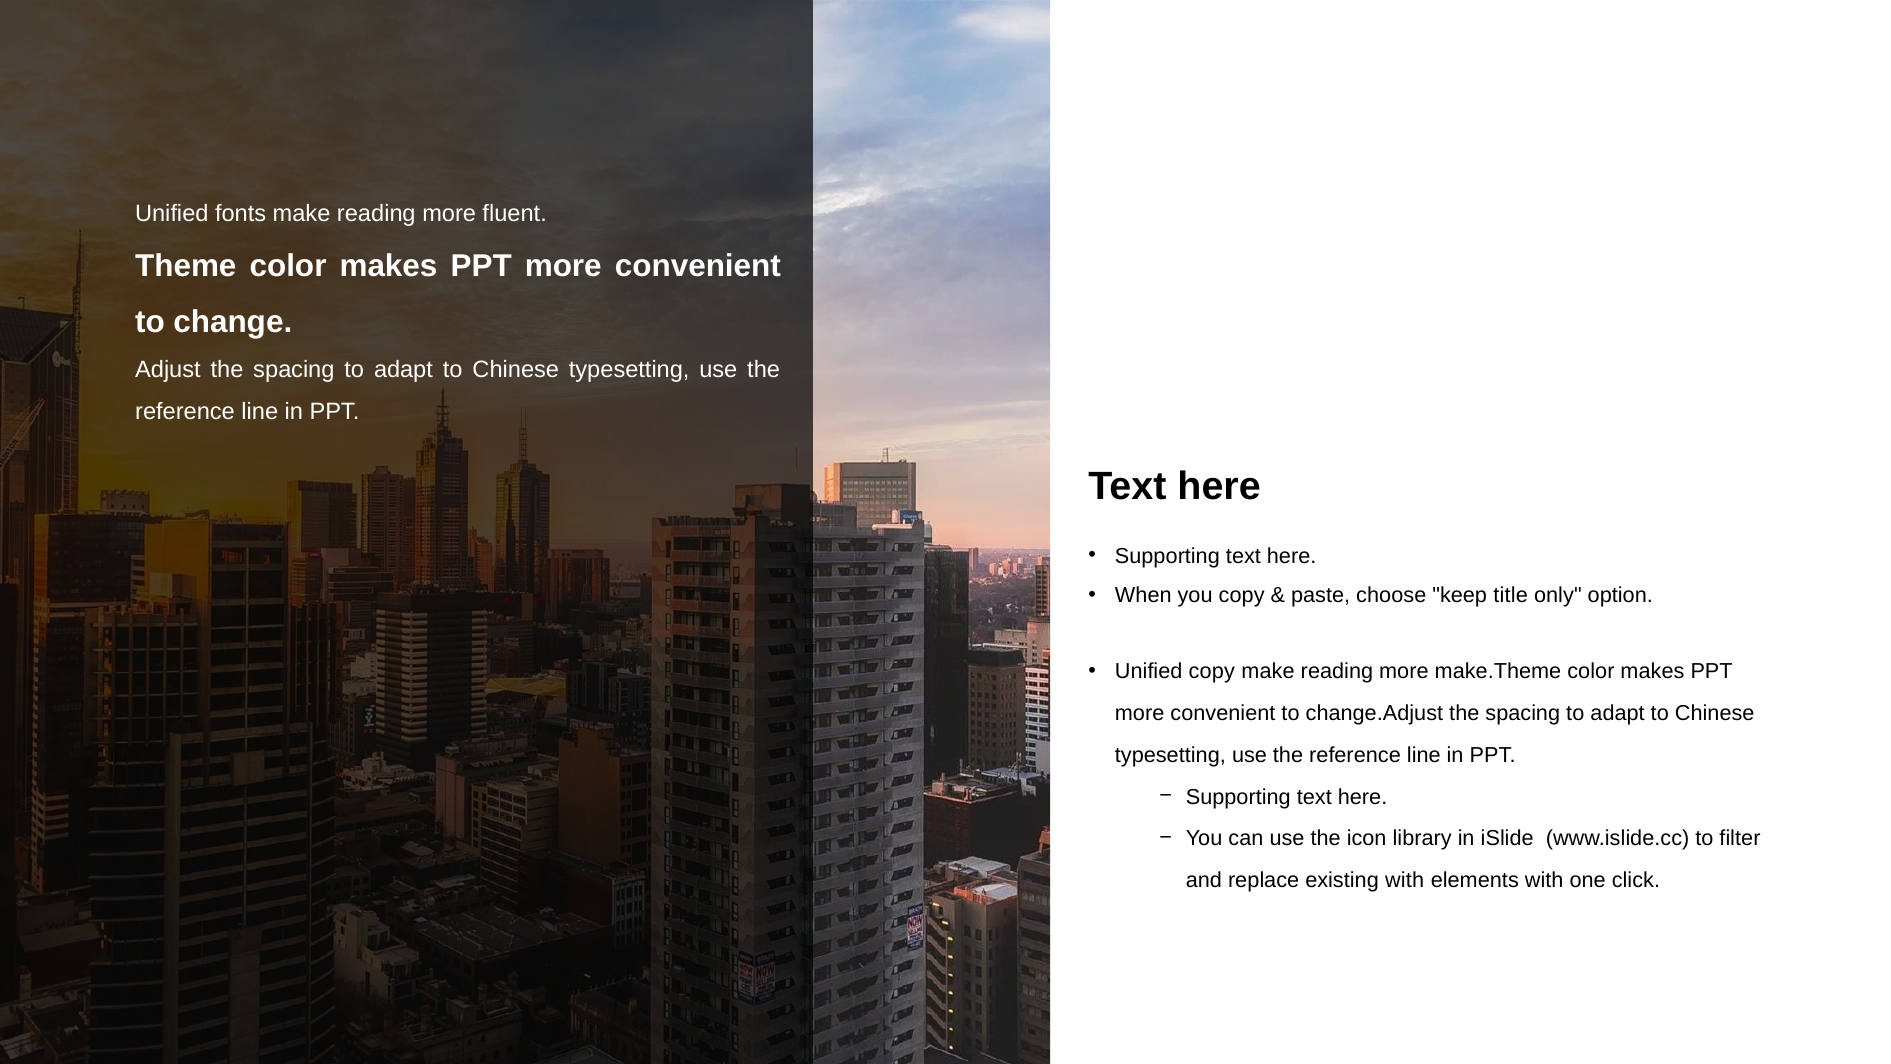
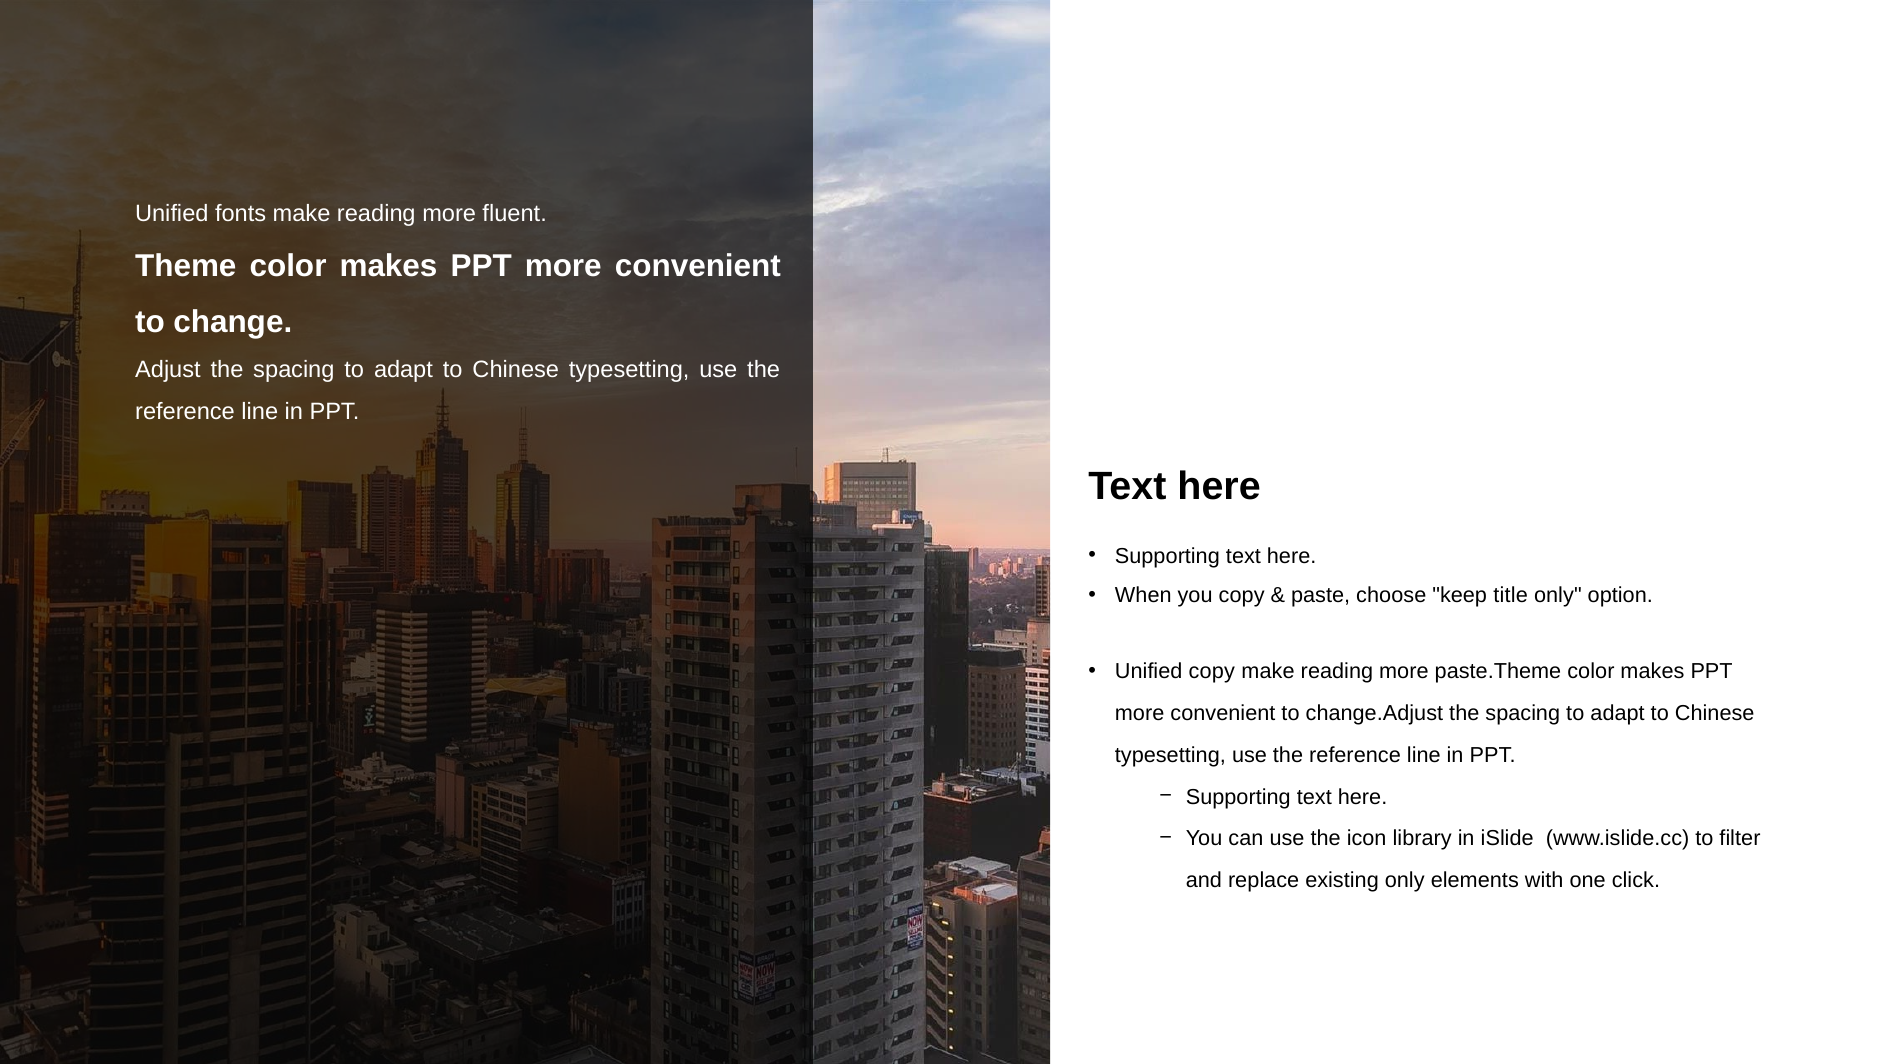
make.Theme: make.Theme -> paste.Theme (1498, 672)
existing with: with -> only (1405, 880)
